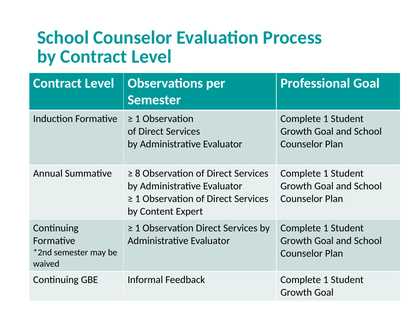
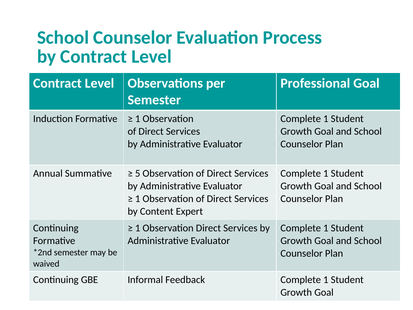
8: 8 -> 5 (138, 173)
